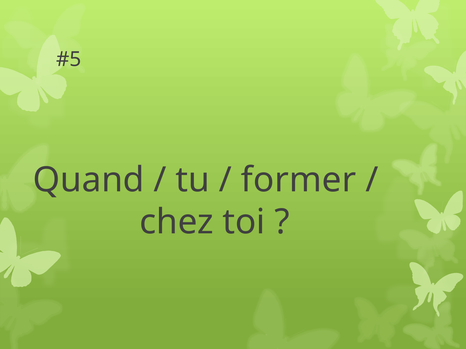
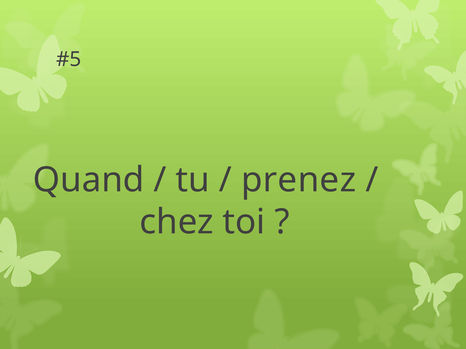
former: former -> prenez (299, 180)
